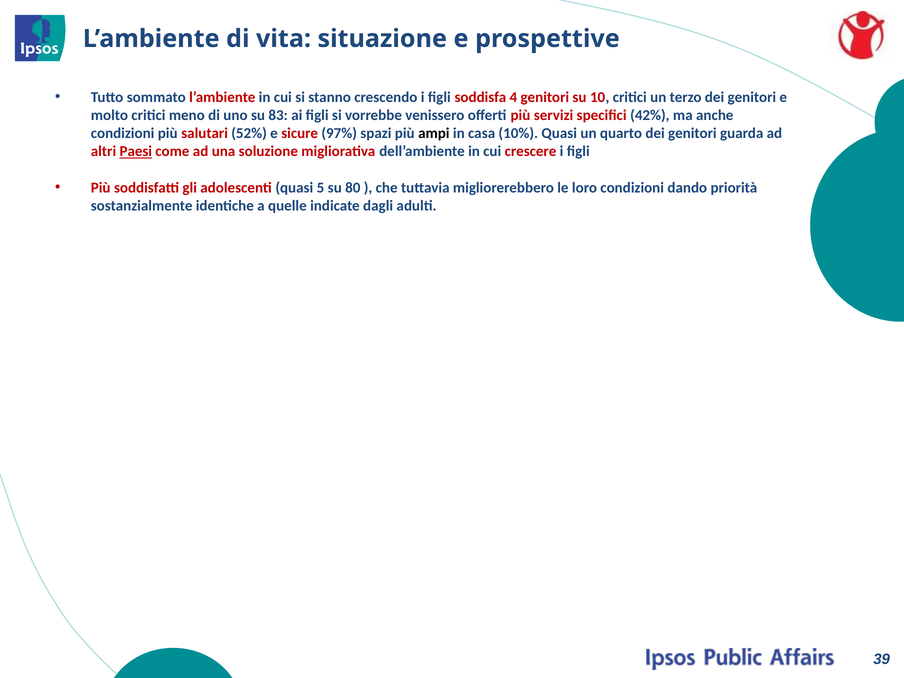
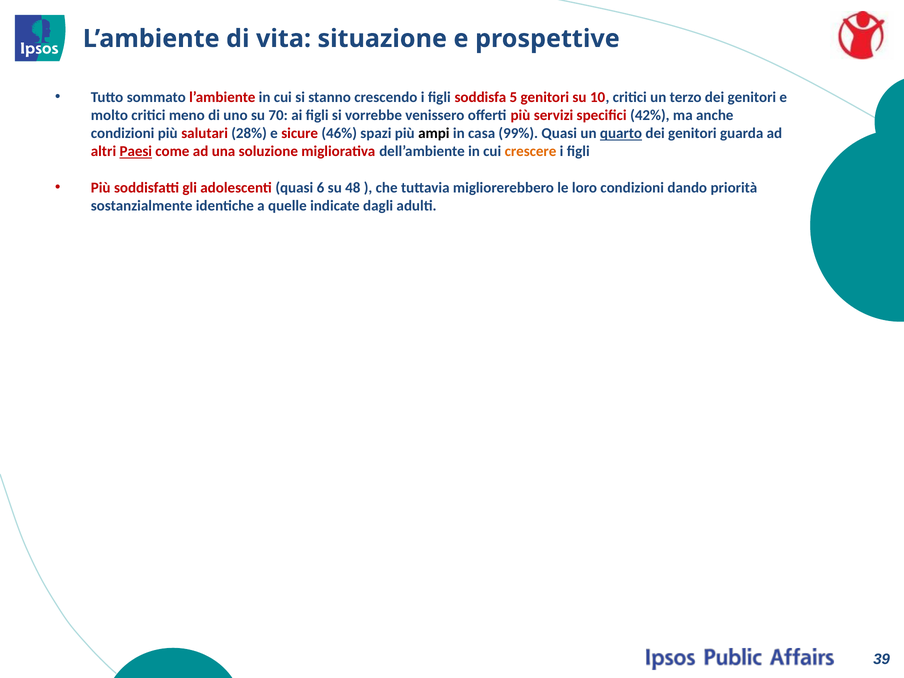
4: 4 -> 5 (513, 97)
83: 83 -> 70 (278, 115)
52%: 52% -> 28% (249, 133)
97%: 97% -> 46% (339, 133)
10%: 10% -> 99% (518, 133)
quarto underline: none -> present (621, 133)
crescere colour: red -> orange (531, 151)
5: 5 -> 6 (320, 188)
80: 80 -> 48 (353, 188)
